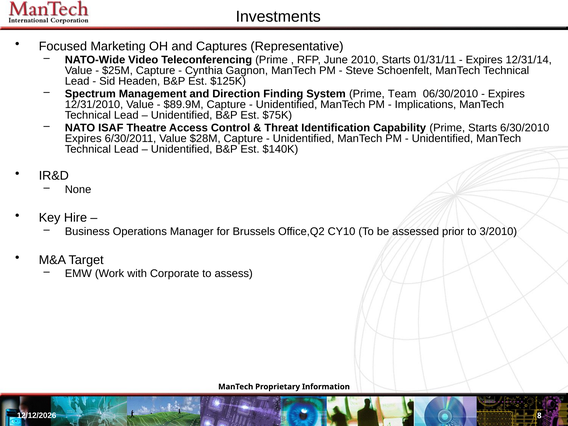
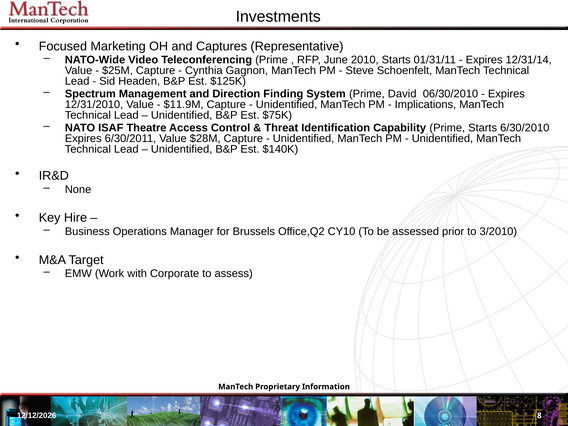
Team: Team -> David (402, 94)
$89.9M: $89.9M -> $11.9M (184, 104)
